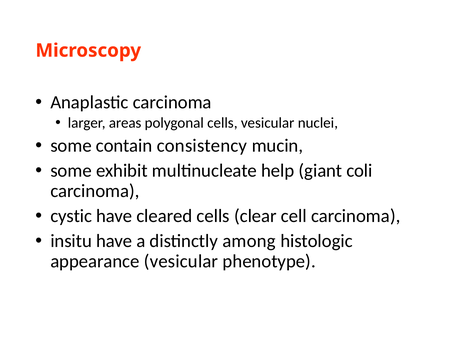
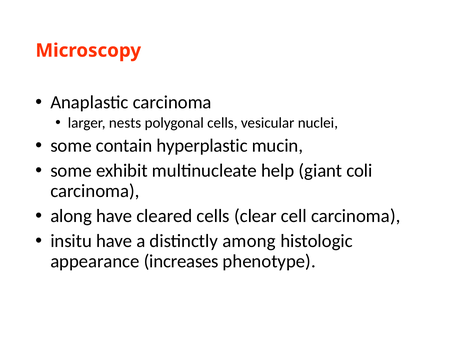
areas: areas -> nests (125, 123)
consistency: consistency -> hyperplastic (202, 146)
cystic: cystic -> along (71, 216)
appearance vesicular: vesicular -> increases (181, 261)
